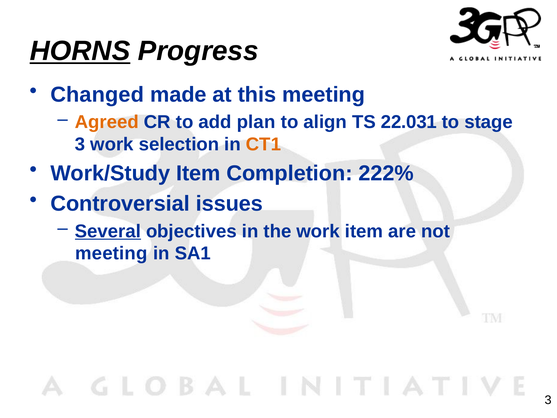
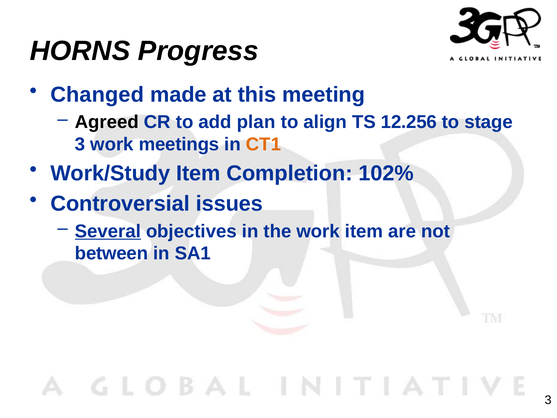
HORNS underline: present -> none (80, 51)
Agreed colour: orange -> black (107, 122)
22.031: 22.031 -> 12.256 (409, 122)
selection: selection -> meetings (179, 144)
222%: 222% -> 102% (386, 173)
meeting: meeting -> between (111, 253)
